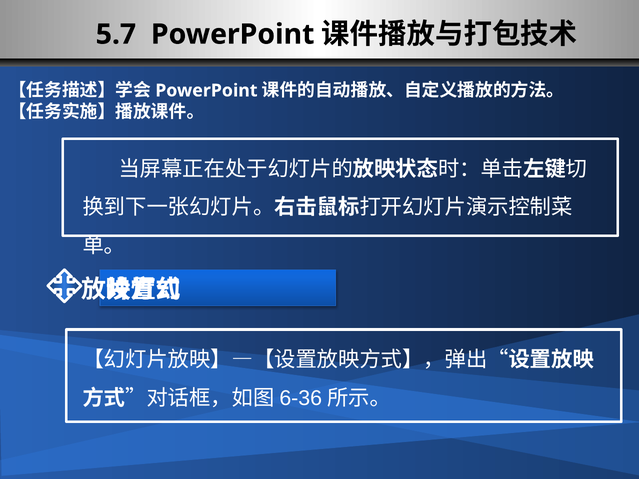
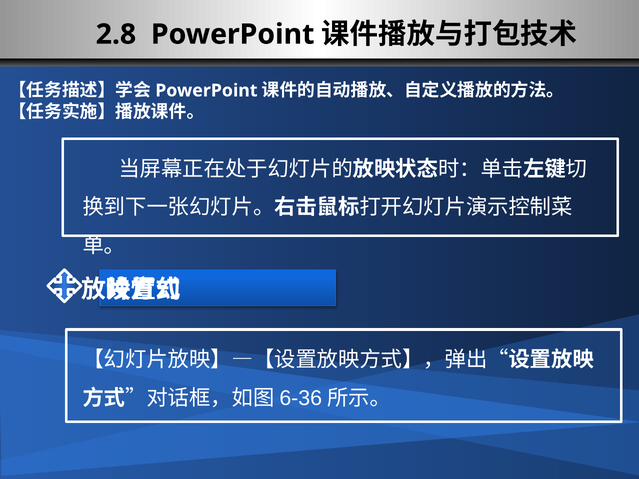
5.7: 5.7 -> 2.8 (116, 34)
